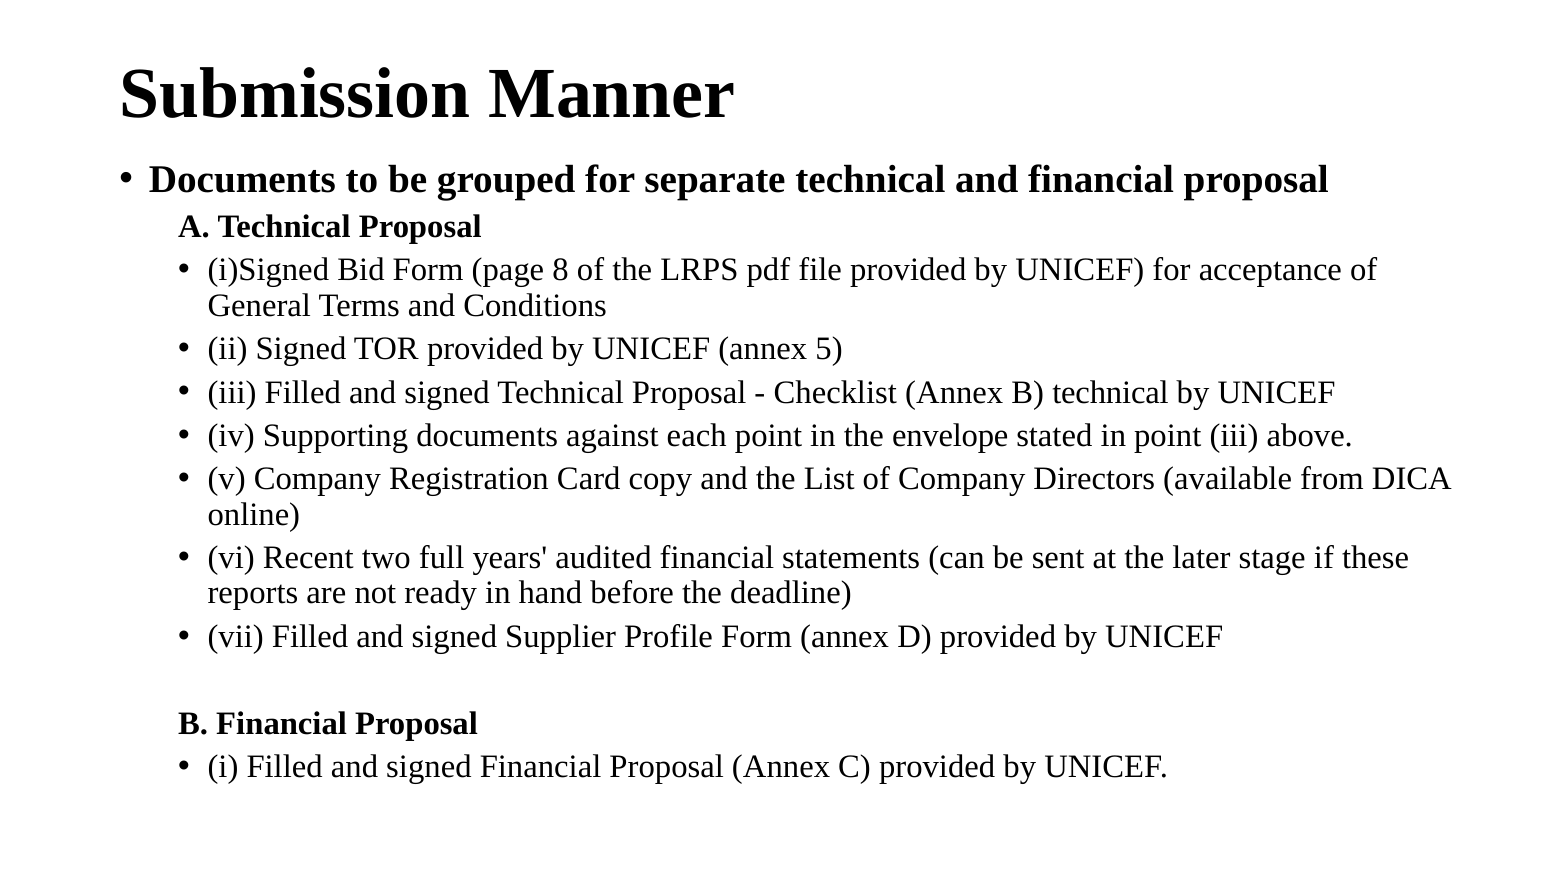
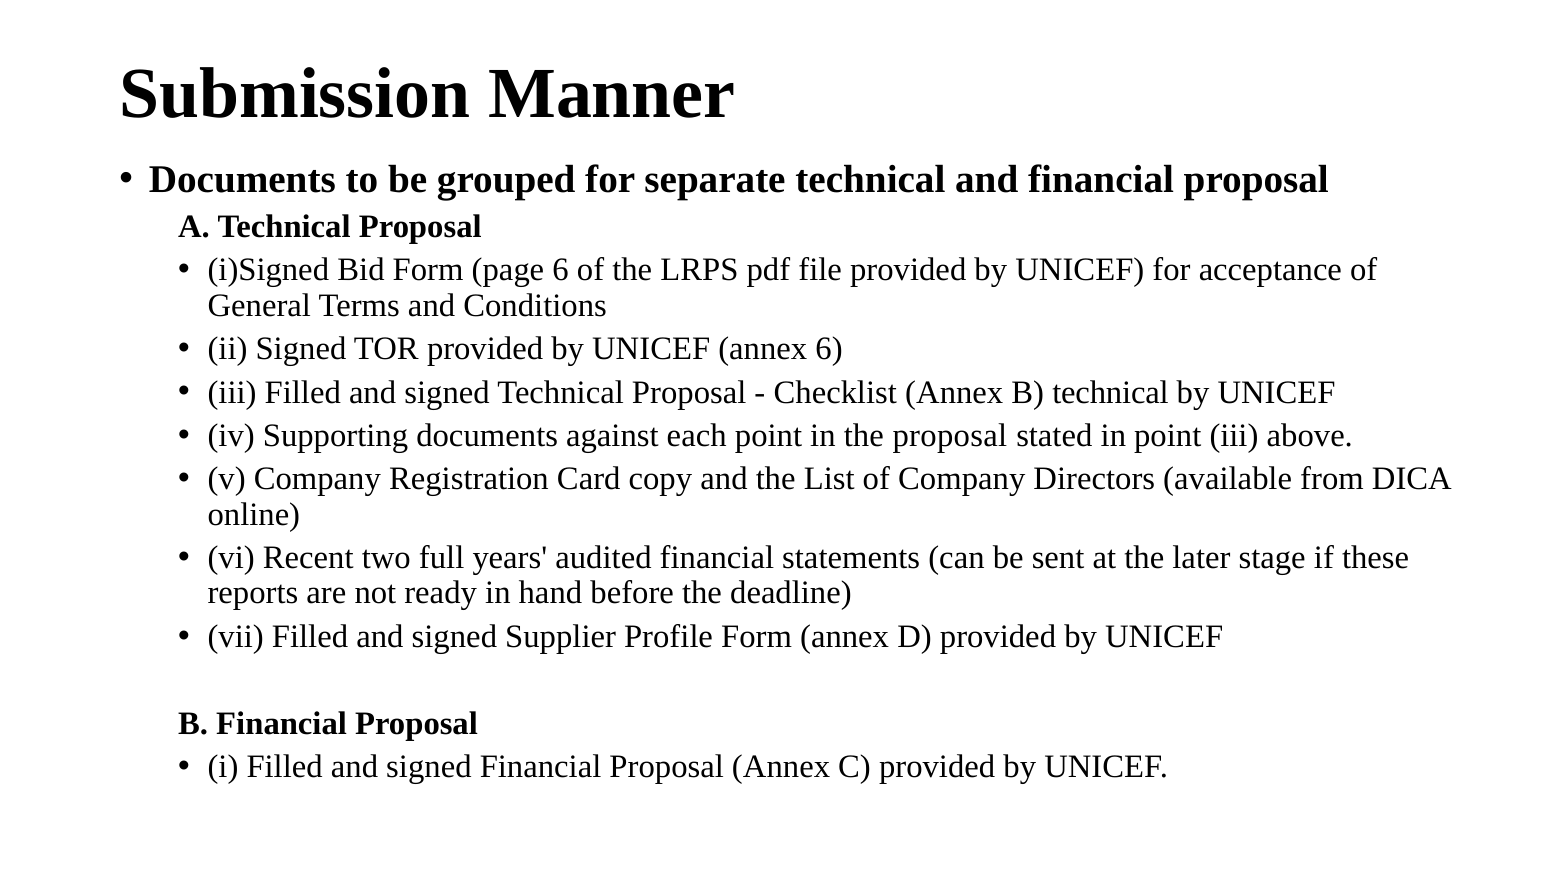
page 8: 8 -> 6 (561, 270)
annex 5: 5 -> 6 (829, 349)
the envelope: envelope -> proposal (950, 435)
